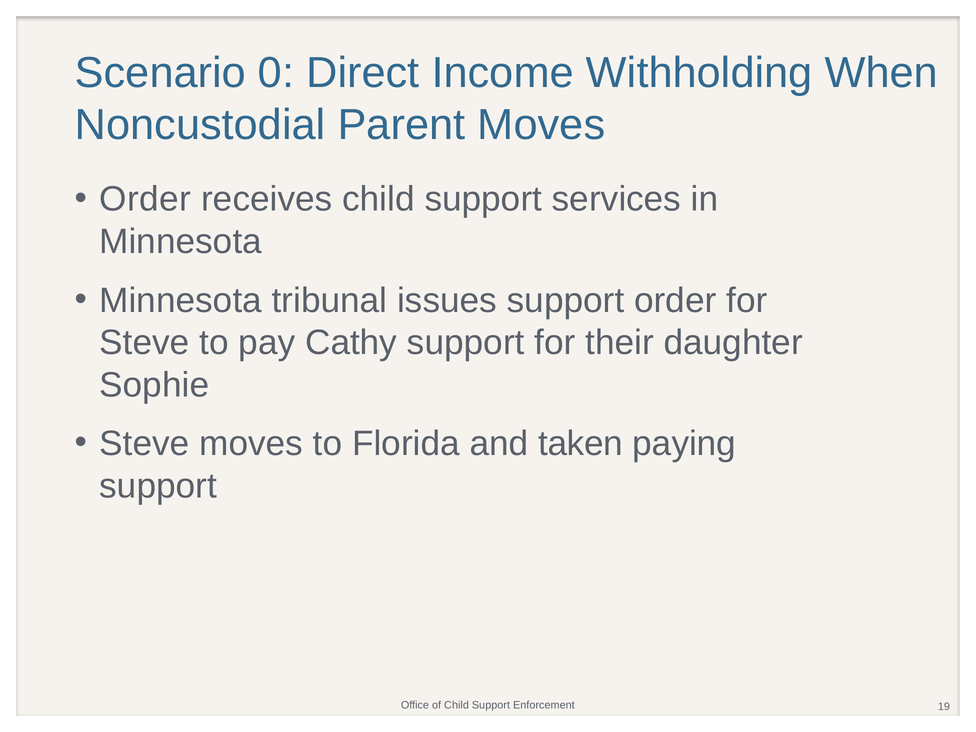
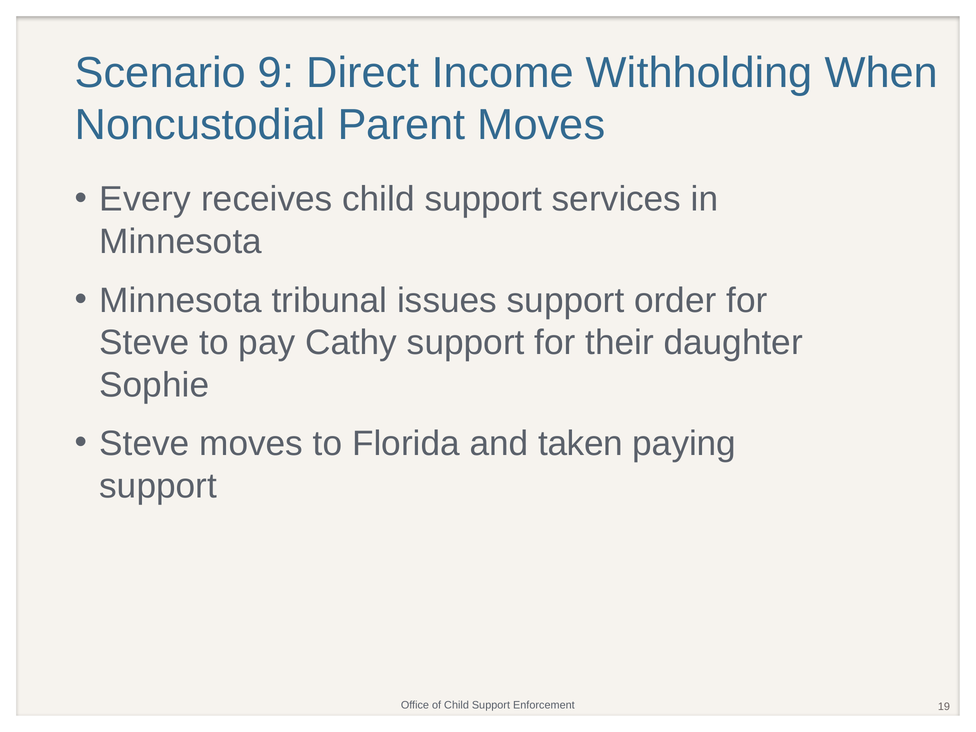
0: 0 -> 9 (276, 73)
Order: Order -> Every (145, 199)
